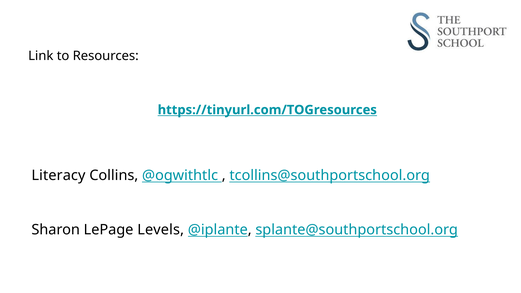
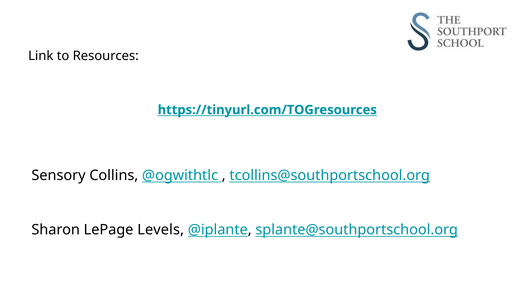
Literacy: Literacy -> Sensory (59, 175)
